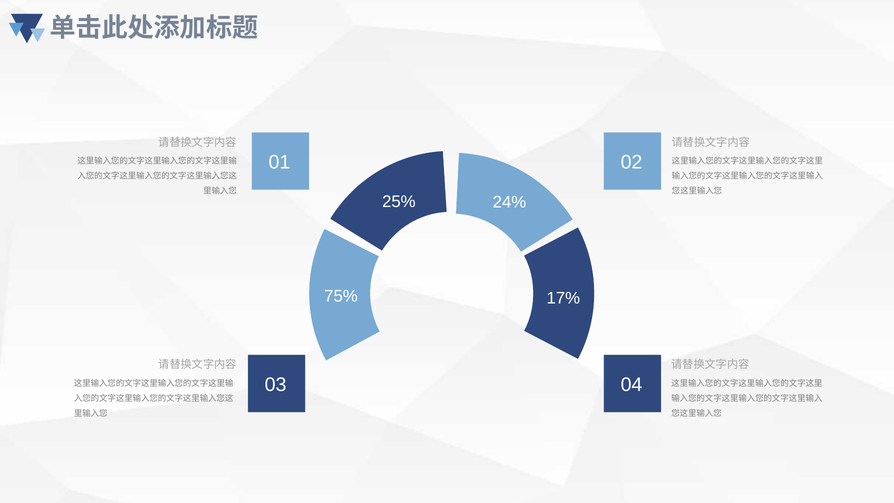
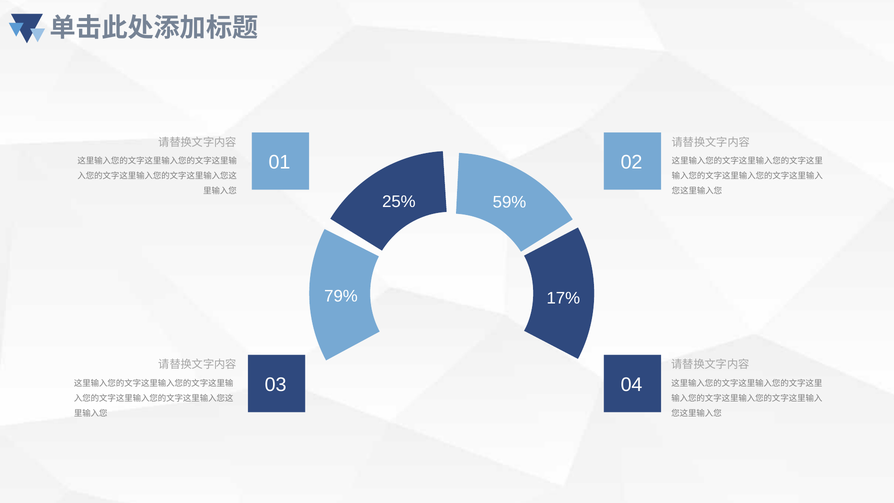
24%: 24% -> 59% (509, 202)
75%: 75% -> 79% (341, 296)
